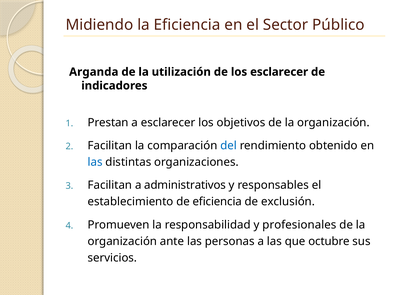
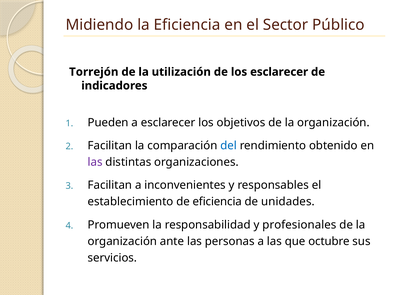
Arganda: Arganda -> Torrejón (94, 72)
Prestan: Prestan -> Pueden (108, 122)
las colour: blue -> purple (95, 162)
administrativos: administrativos -> inconvenientes (185, 185)
exclusión: exclusión -> unidades (288, 202)
